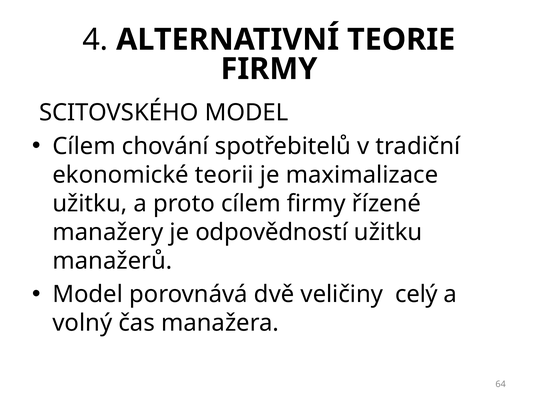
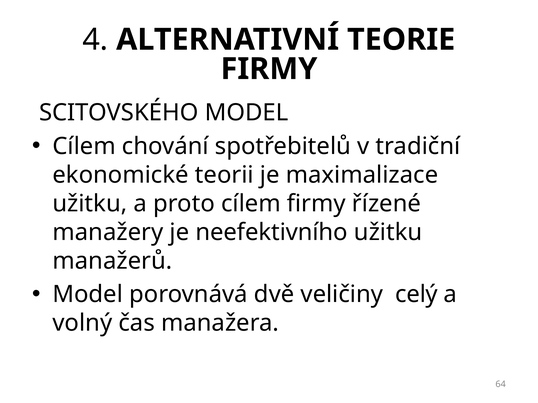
odpovědností: odpovědností -> neefektivního (272, 233)
